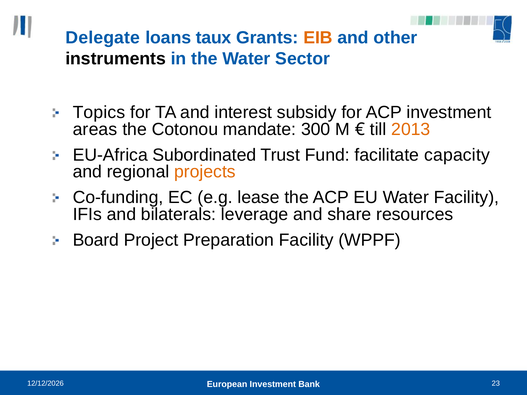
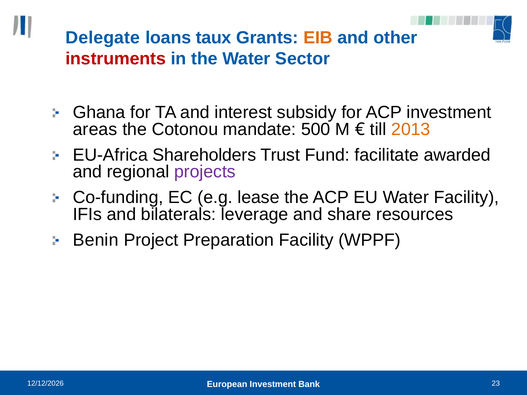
instruments colour: black -> red (116, 59)
Topics: Topics -> Ghana (99, 113)
300: 300 -> 500 (316, 129)
Subordinated: Subordinated -> Shareholders (204, 155)
capacity: capacity -> awarded (457, 155)
projects colour: orange -> purple (205, 172)
Board: Board -> Benin (96, 240)
